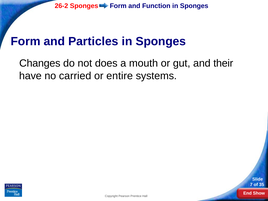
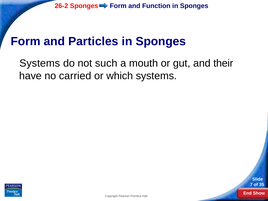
Changes: Changes -> Systems (40, 63)
does: does -> such (106, 63)
entire: entire -> which (120, 76)
